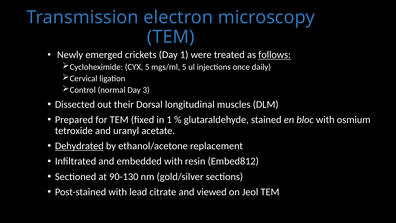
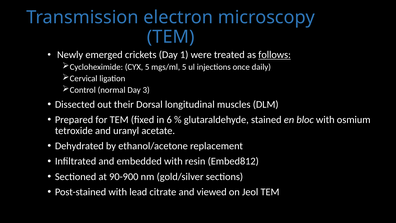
in 1: 1 -> 6 (169, 119)
Dehydrated underline: present -> none (79, 146)
90-130: 90-130 -> 90-900 (124, 176)
